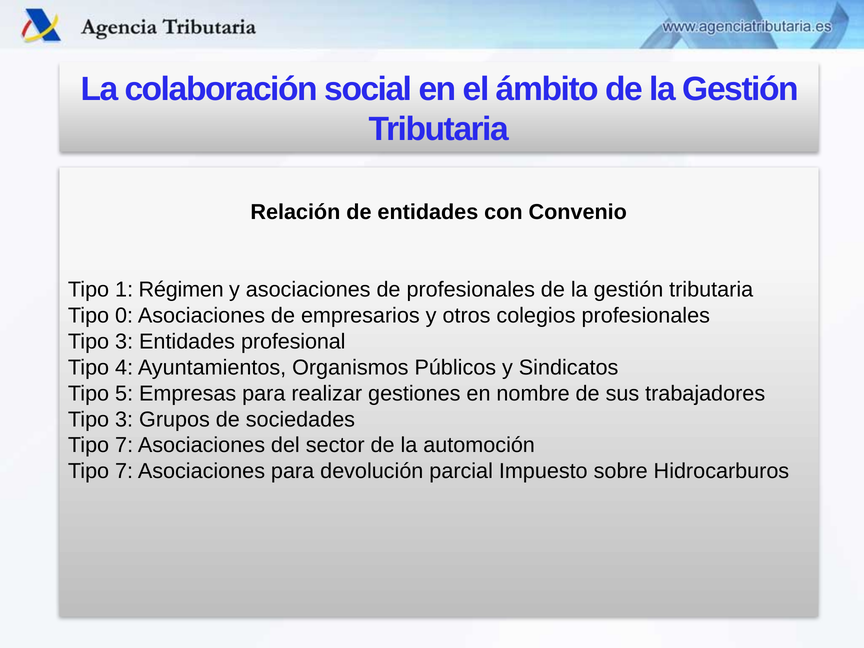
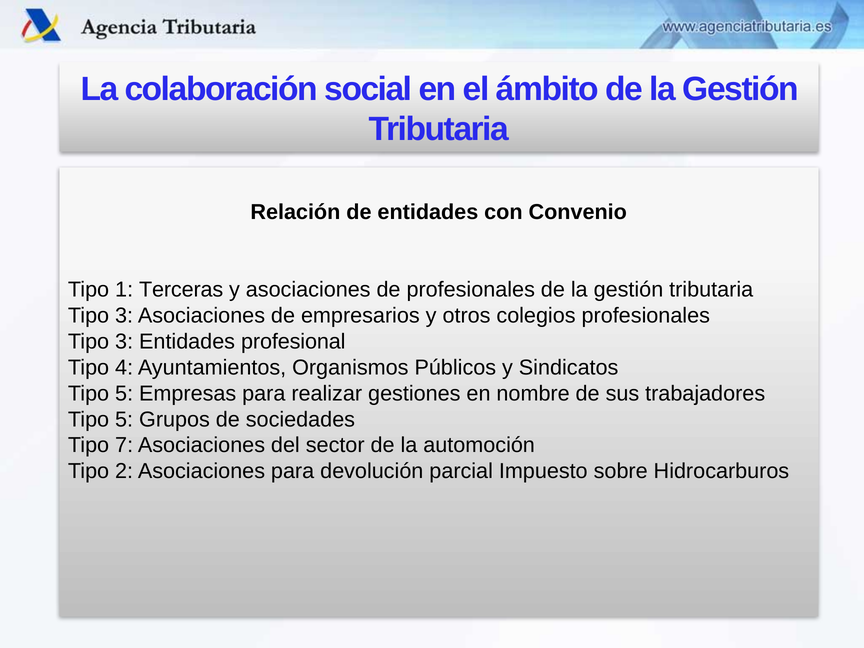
Régimen: Régimen -> Terceras (181, 290)
0: 0 -> 3 (124, 316)
3: 3 -> 5 (124, 419)
7: 7 -> 2 (124, 471)
